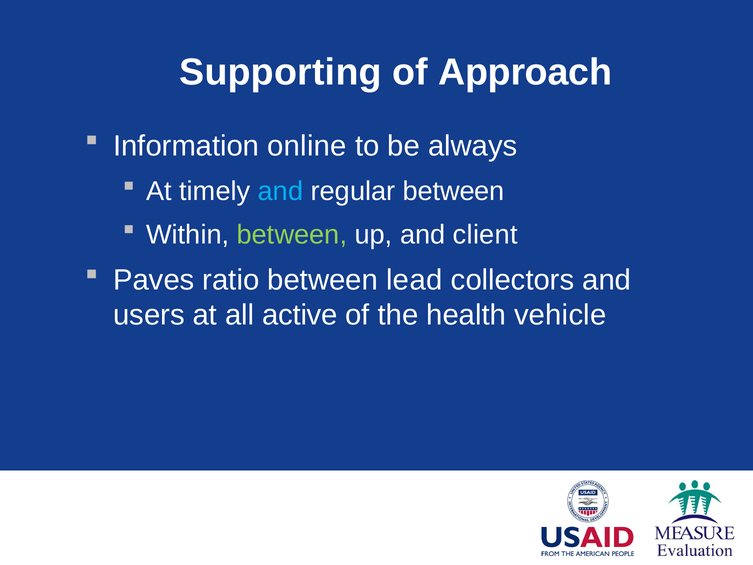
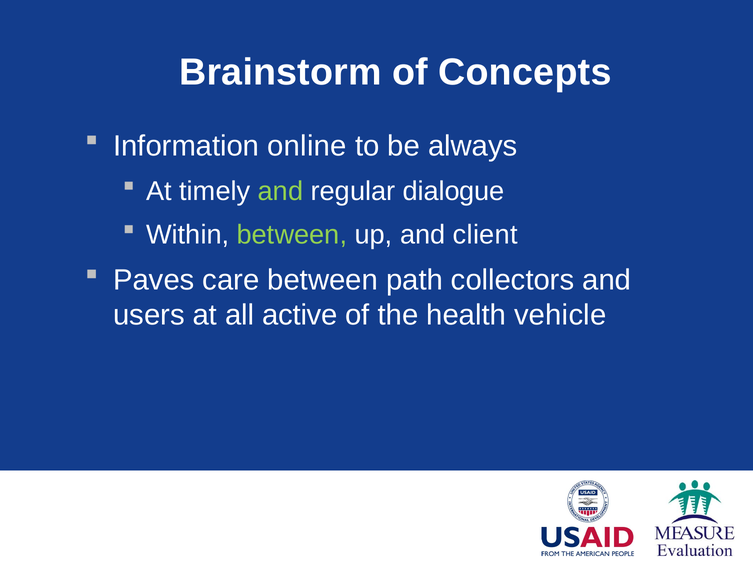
Supporting: Supporting -> Brainstorm (280, 72)
Approach: Approach -> Concepts (525, 72)
and colour: light blue -> light green (281, 191)
regular between: between -> dialogue (454, 191)
ratio: ratio -> care (231, 280)
lead: lead -> path (414, 280)
